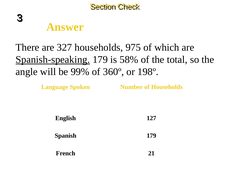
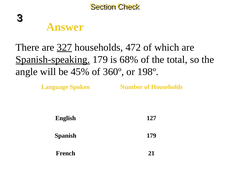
327 underline: none -> present (64, 47)
975: 975 -> 472 (133, 47)
58%: 58% -> 68% (129, 59)
99%: 99% -> 45% (80, 72)
